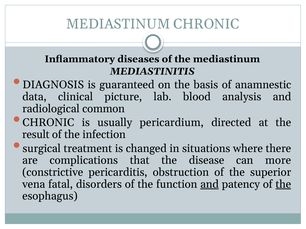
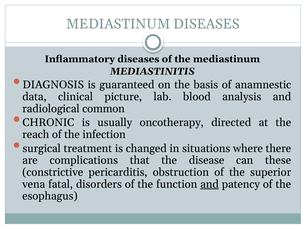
MEDIASTINUM CHRONIC: CHRONIC -> DISEASES (207, 24)
pericardium: pericardium -> oncotherapy (172, 123)
result: result -> reach (36, 135)
more: more -> these (278, 161)
the underline: present -> none (283, 185)
